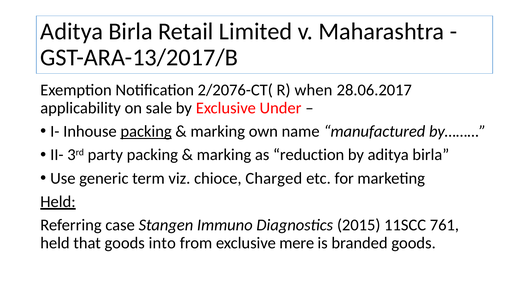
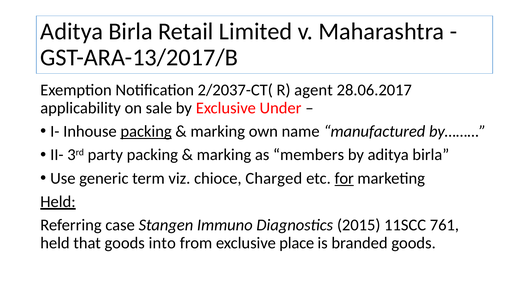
2/2076-CT(: 2/2076-CT( -> 2/2037-CT( (235, 90)
when: when -> agent (314, 90)
reduction: reduction -> members (309, 155)
for underline: none -> present (344, 178)
mere: mere -> place (297, 243)
